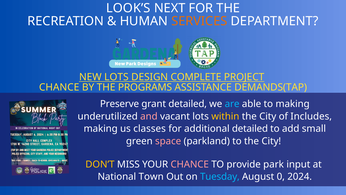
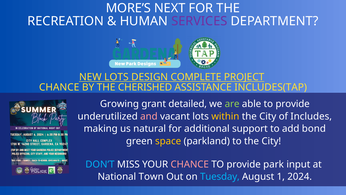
LOOK’S: LOOK’S -> MORE’S (128, 8)
SERVICES colour: orange -> purple (199, 21)
PROGRAMS: PROGRAMS -> CHERISHED (145, 87)
DEMANDS(TAP: DEMANDS(TAP -> INCLUDES(TAP (271, 87)
Preserve: Preserve -> Growing (119, 104)
are colour: light blue -> light green (232, 104)
able to making: making -> provide (293, 104)
classes: classes -> natural (150, 129)
additional detailed: detailed -> support (250, 129)
small: small -> bond (314, 129)
space colour: pink -> yellow (168, 141)
DON’T colour: yellow -> light blue (100, 164)
0: 0 -> 1 (281, 176)
